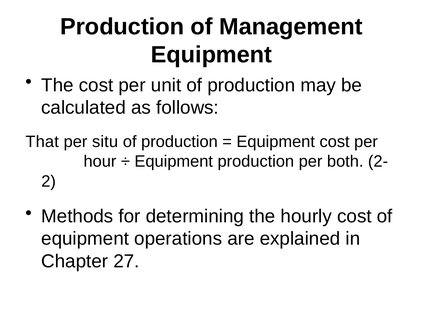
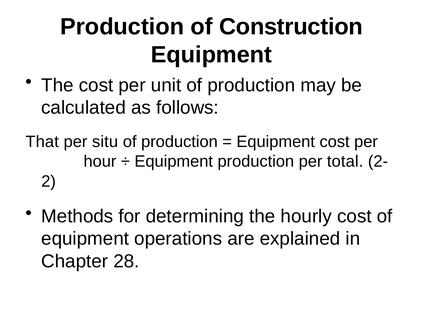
Management: Management -> Construction (291, 27)
both: both -> total (345, 162)
27: 27 -> 28 (126, 262)
